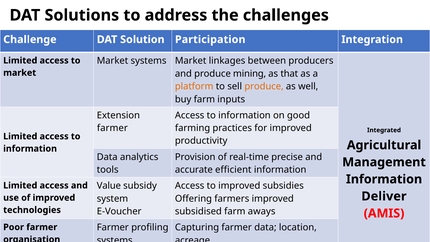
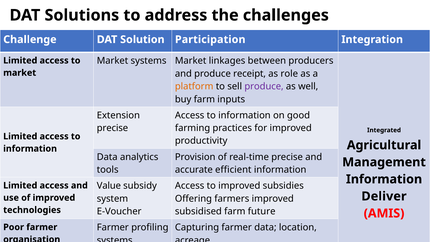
mining: mining -> receipt (250, 74)
that: that -> role (289, 74)
produce colour: orange -> purple (264, 86)
farmer: farmer -> precise (112, 128)
aways: aways -> future (262, 211)
